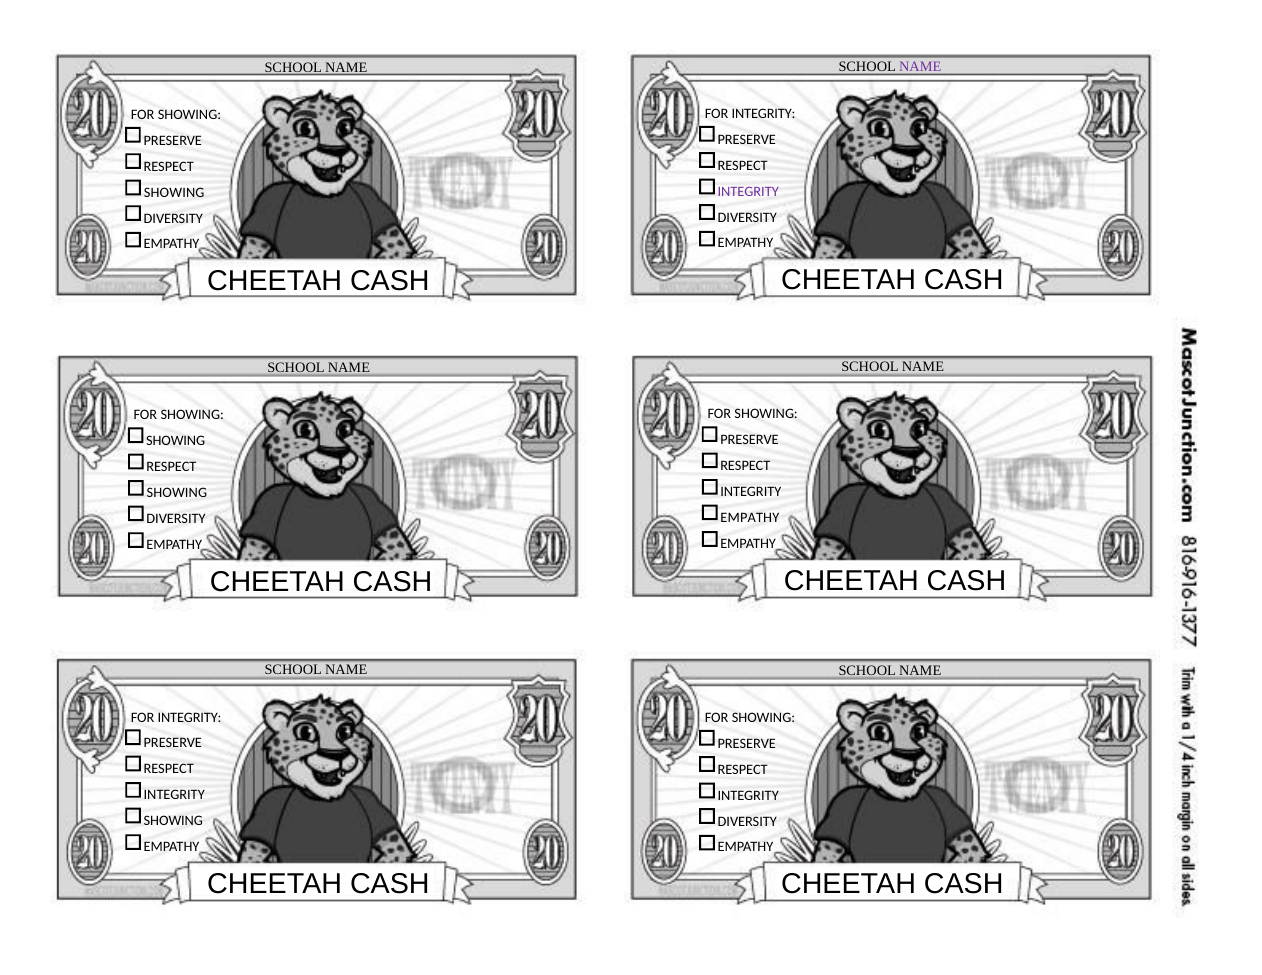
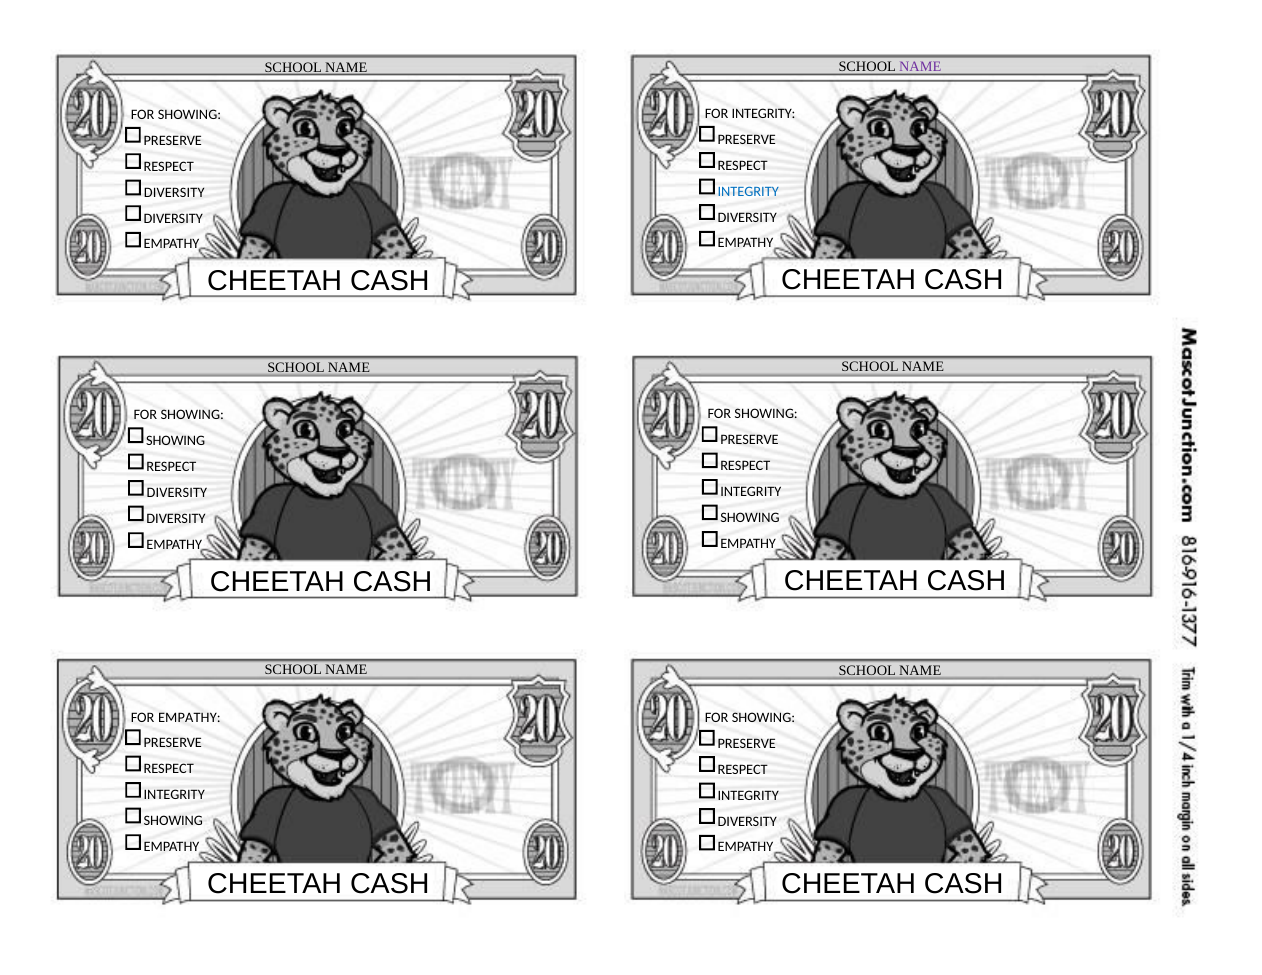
INTEGRITY colour: purple -> blue (748, 191)
SHOWING: SHOWING -> DIVERSITY (174, 193)
SHOWING: SHOWING -> DIVERSITY (177, 493)
EMPATHY: EMPATHY -> SHOWING (750, 518)
INTEGRITY: INTEGRITY -> EMPATHY (189, 717)
